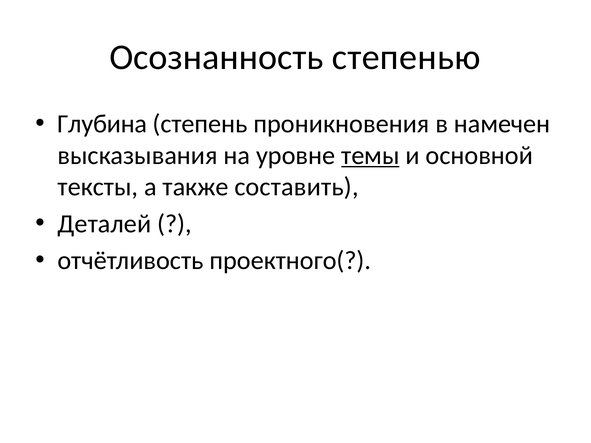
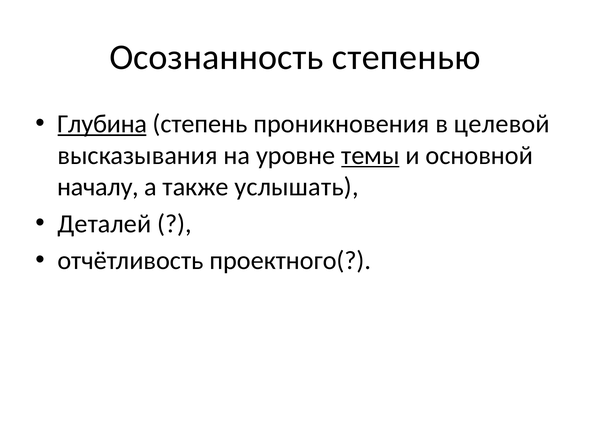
Глубина underline: none -> present (102, 124)
намечен: намечен -> целевой (502, 124)
тексты: тексты -> началу (98, 187)
составить: составить -> услышать (296, 187)
